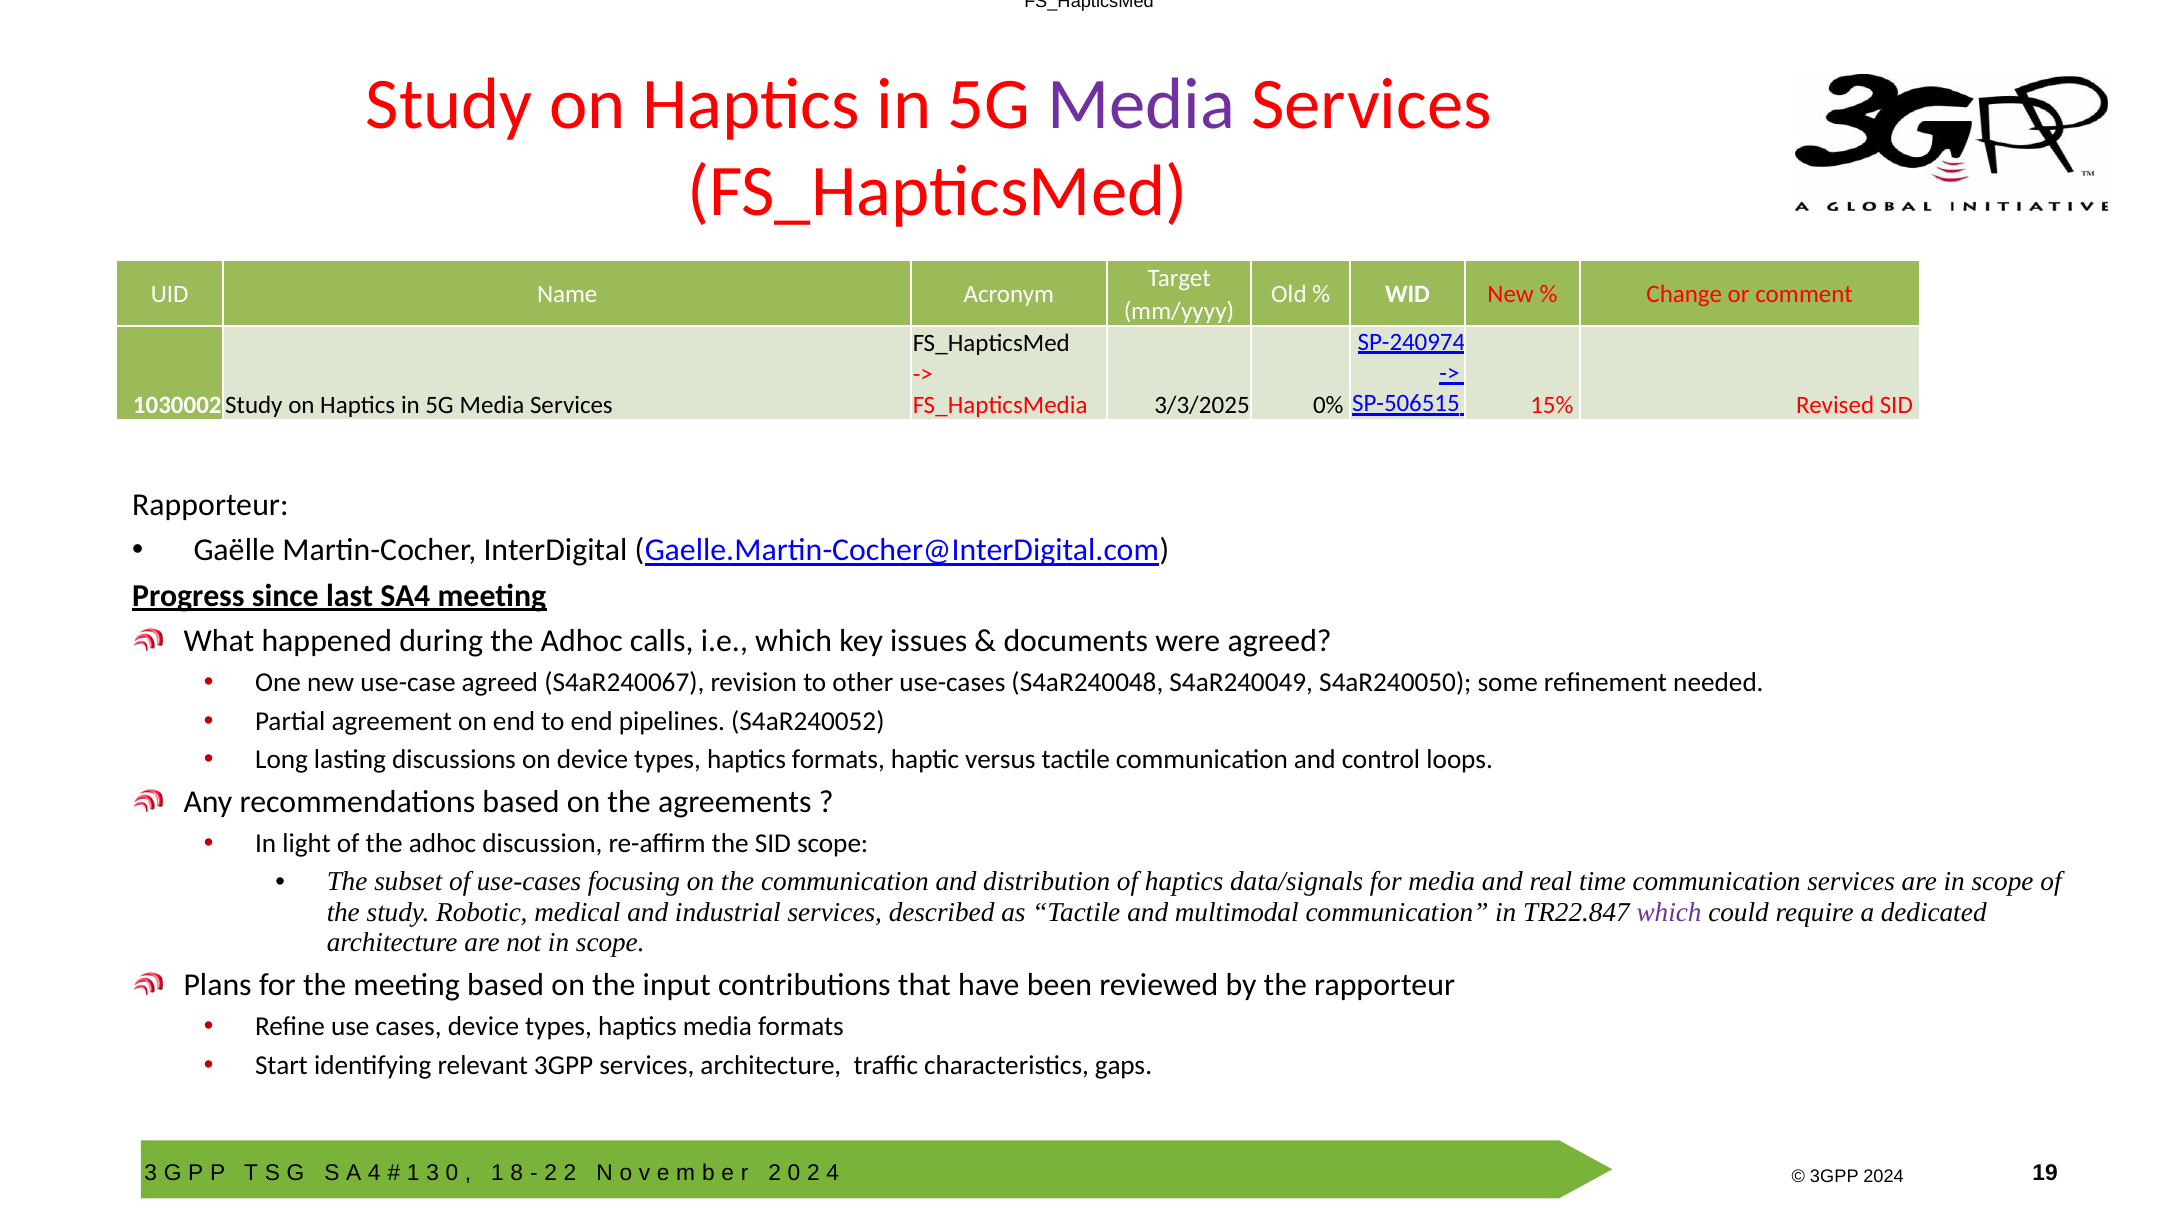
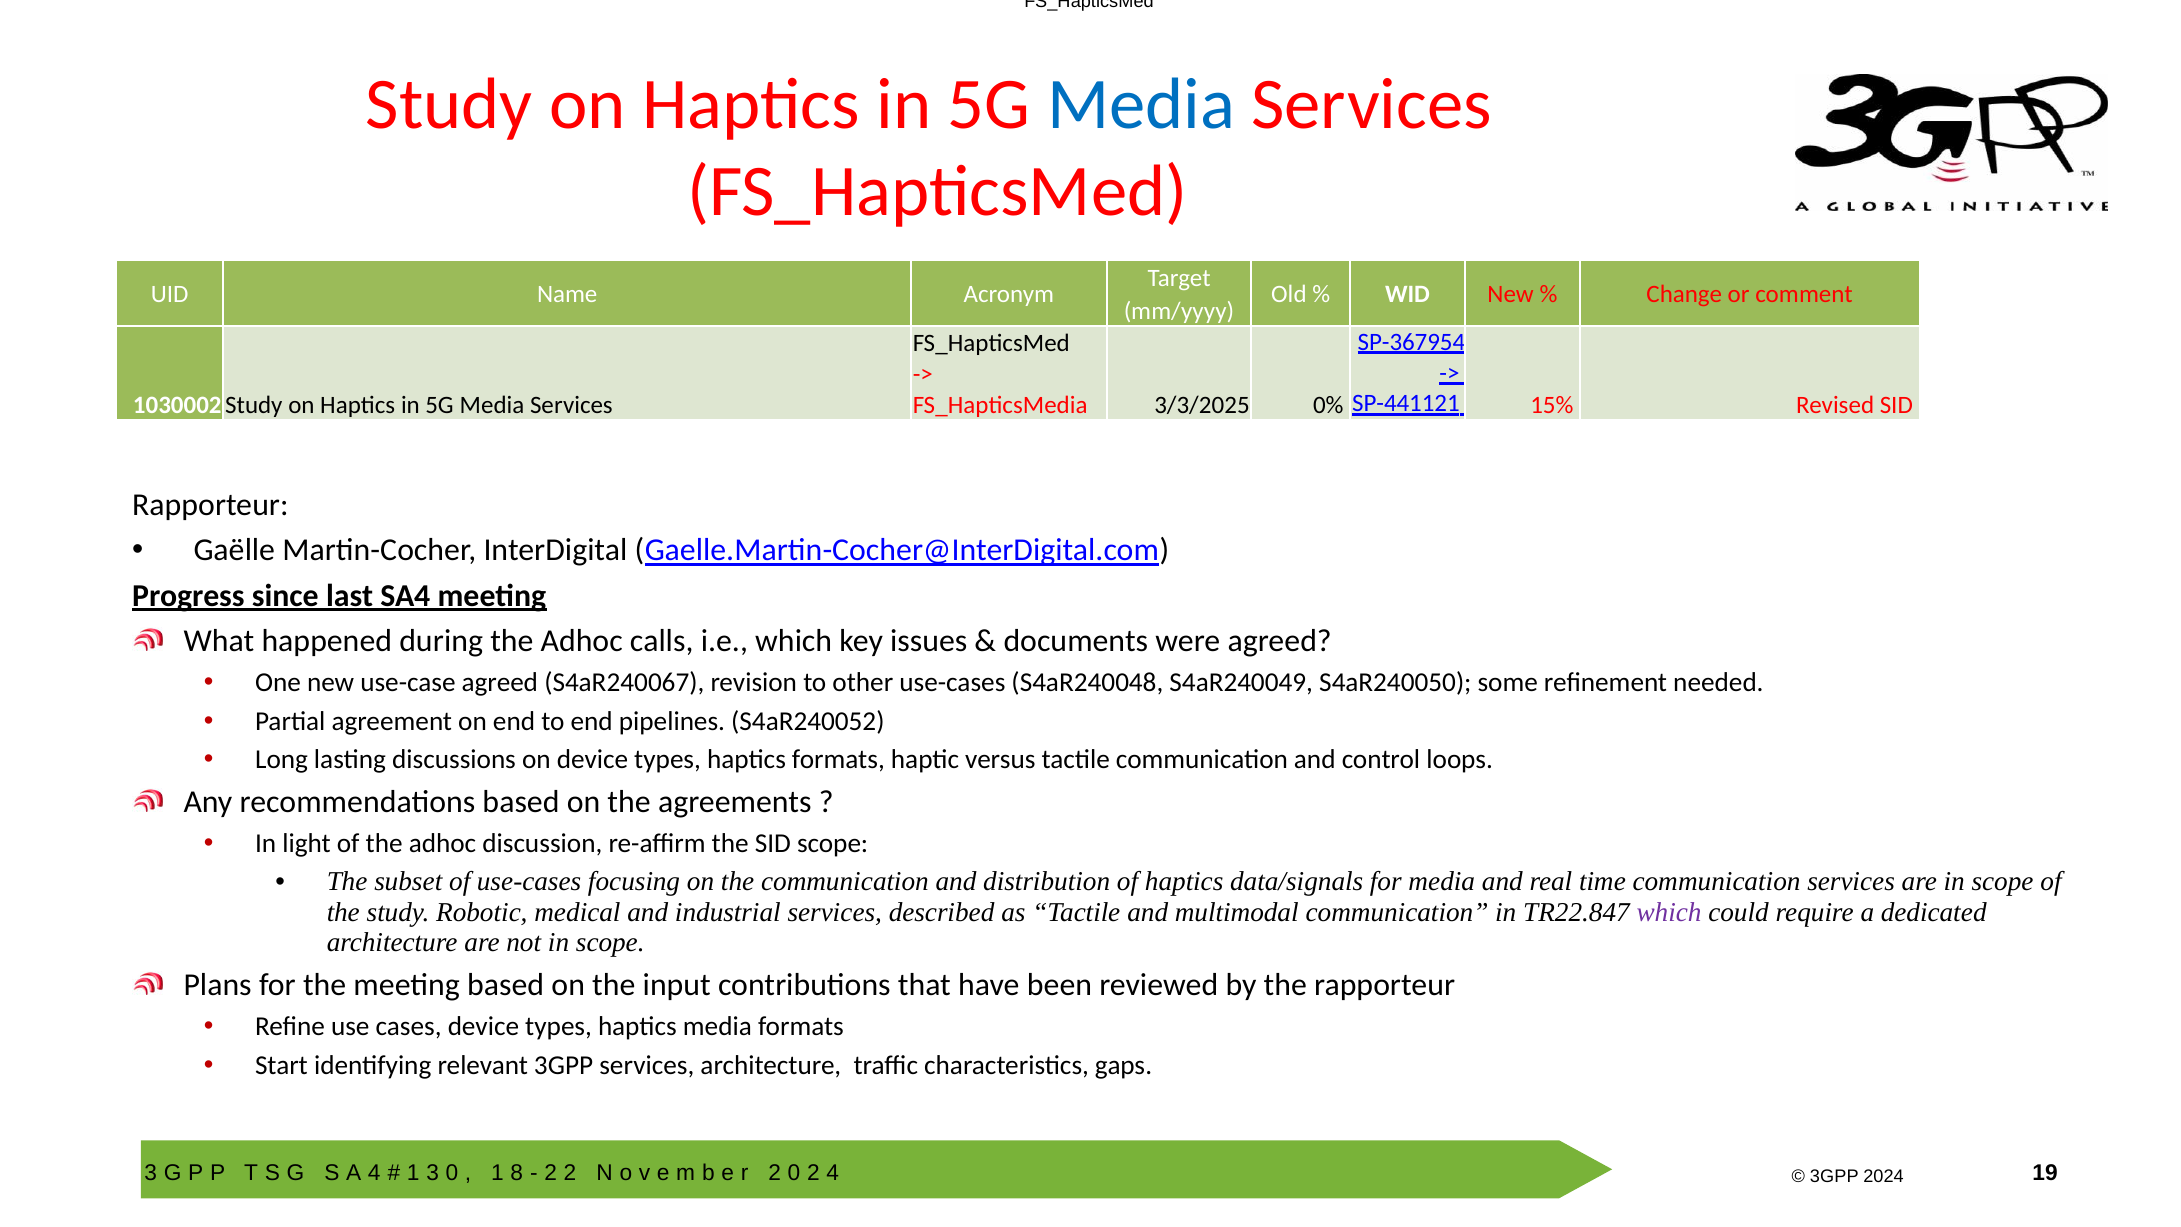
Media colour: purple -> blue (1141, 105)
SP-240974: SP-240974 -> SP-367954 (1411, 342)
SP-506515: SP-506515 -> SP-441121 (1406, 404)
